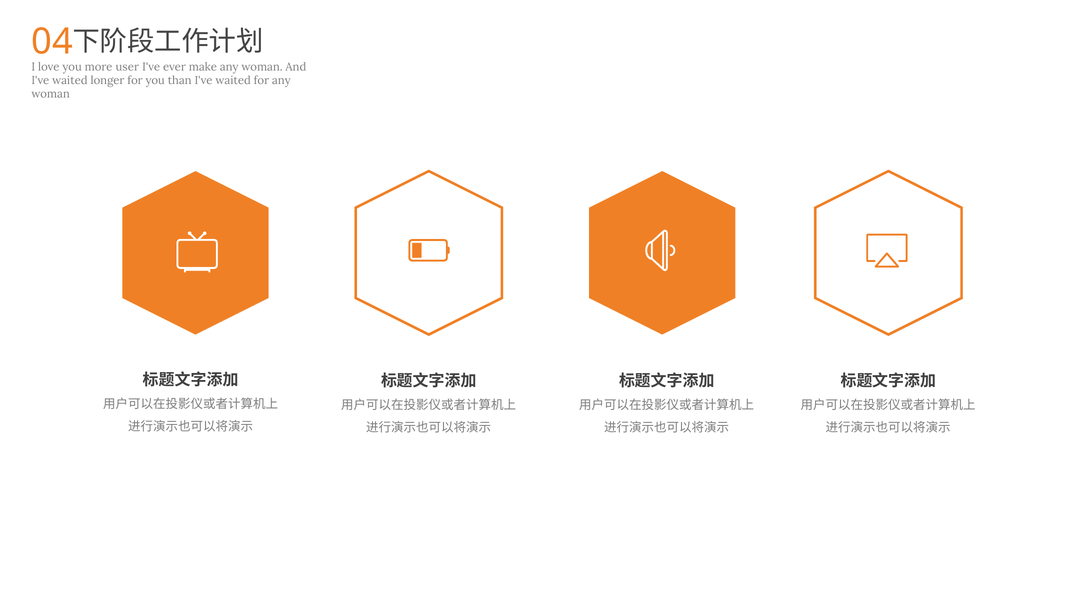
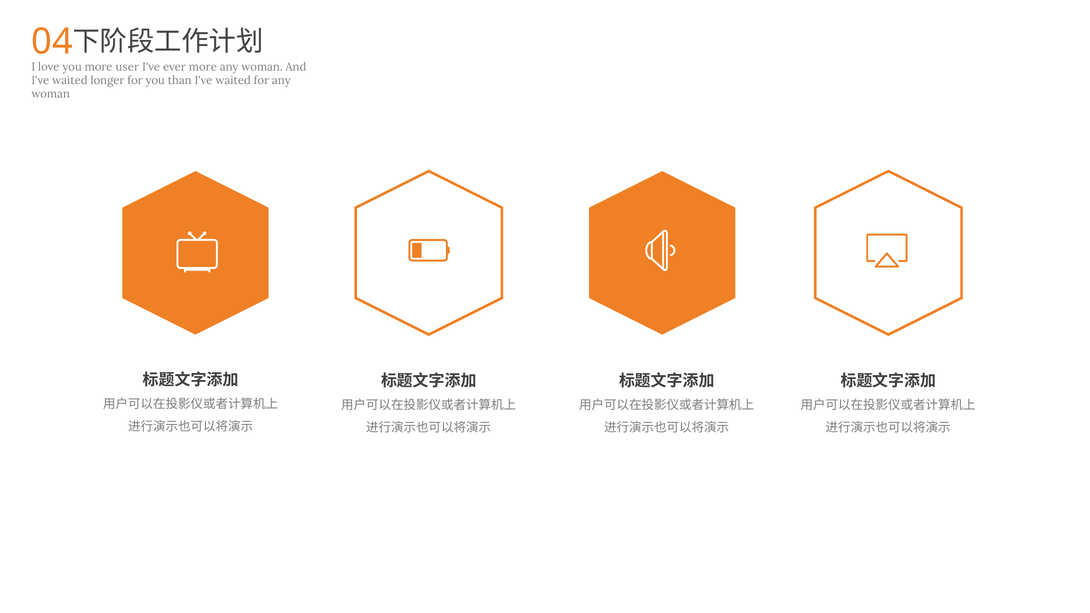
ever make: make -> more (203, 67)
